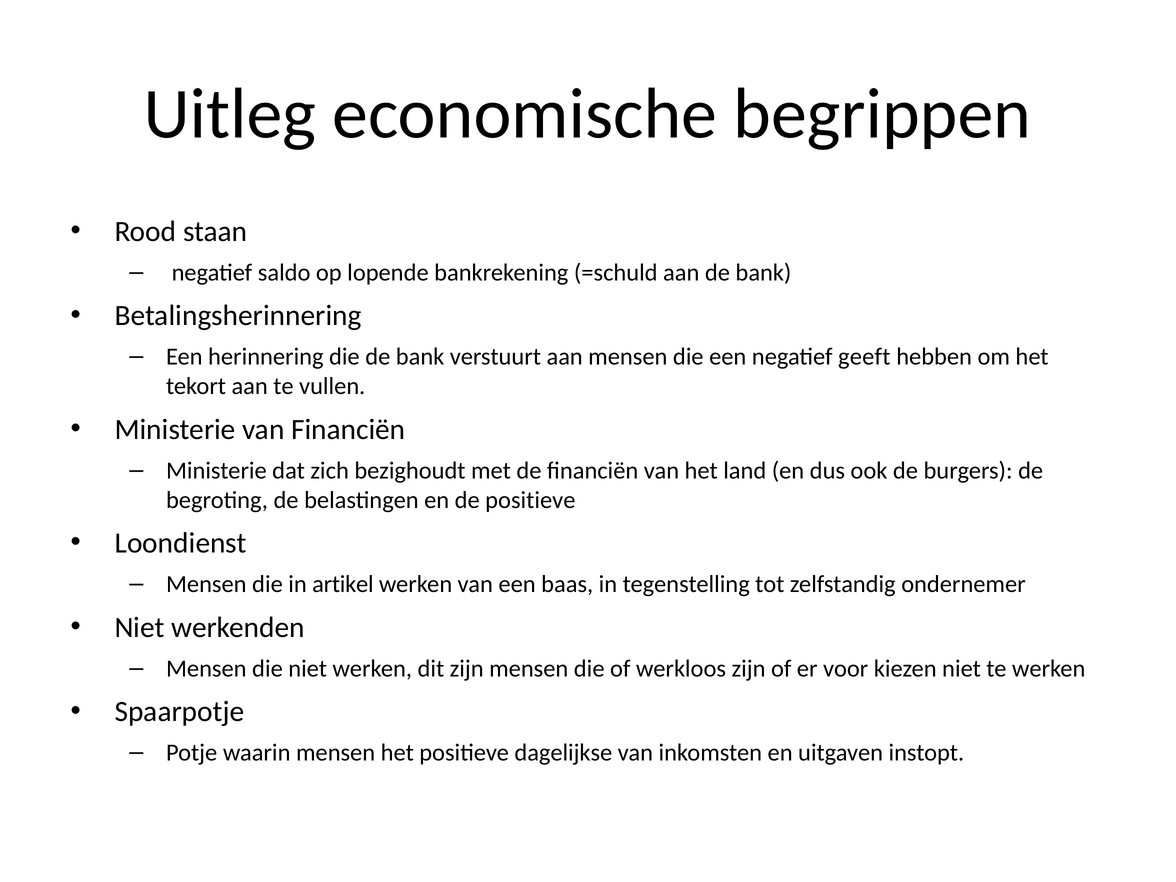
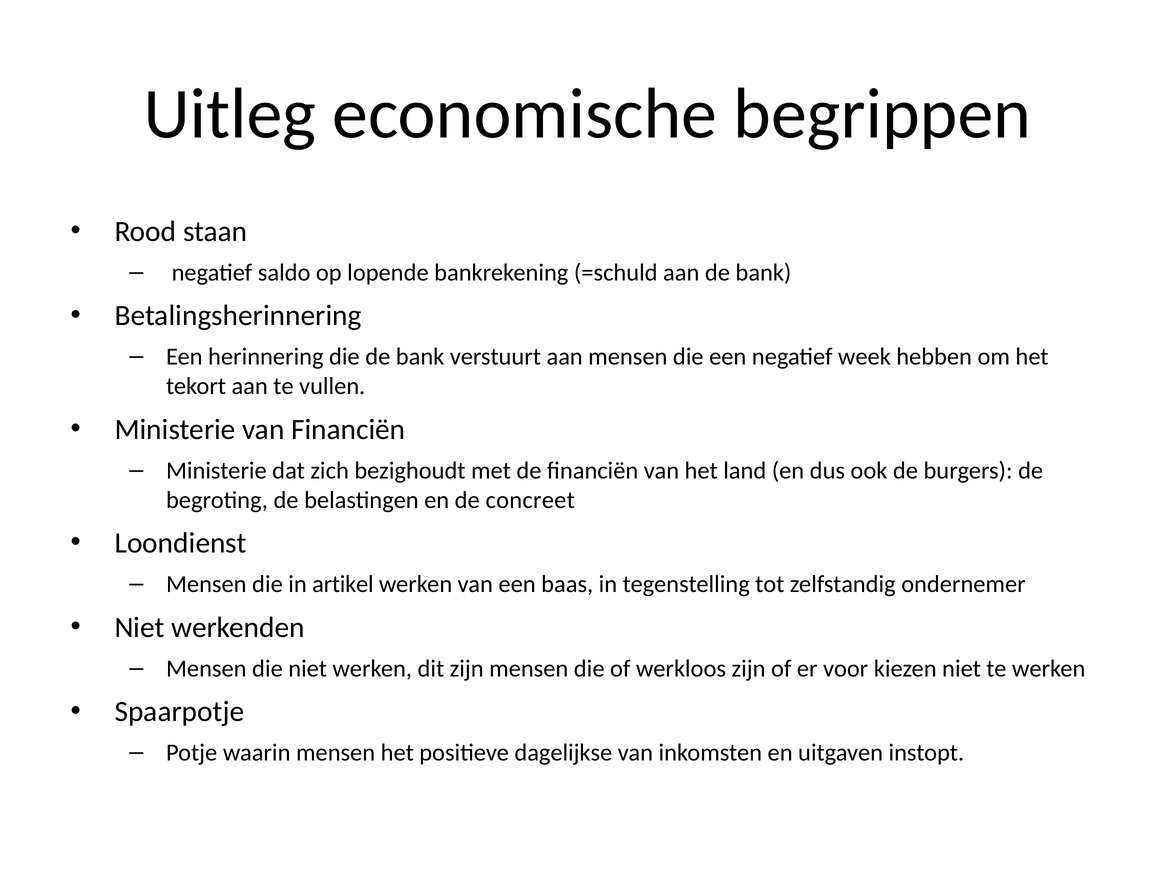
geeft: geeft -> week (864, 357)
de positieve: positieve -> concreet (530, 500)
